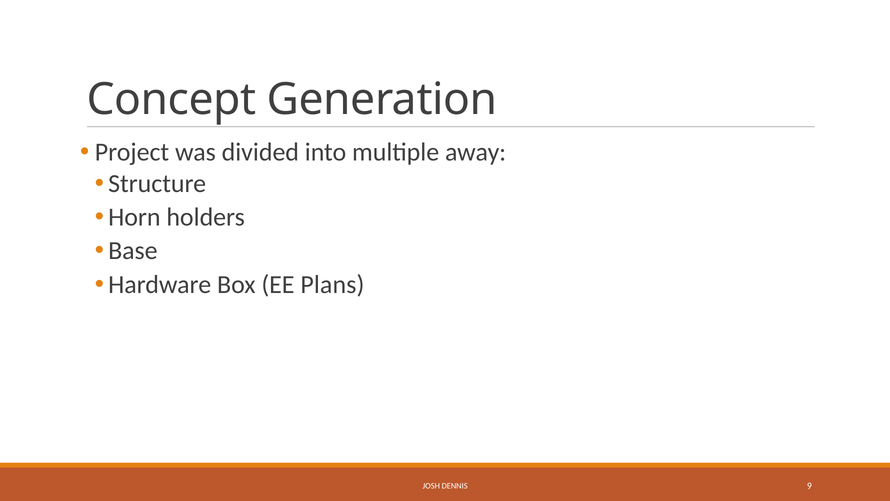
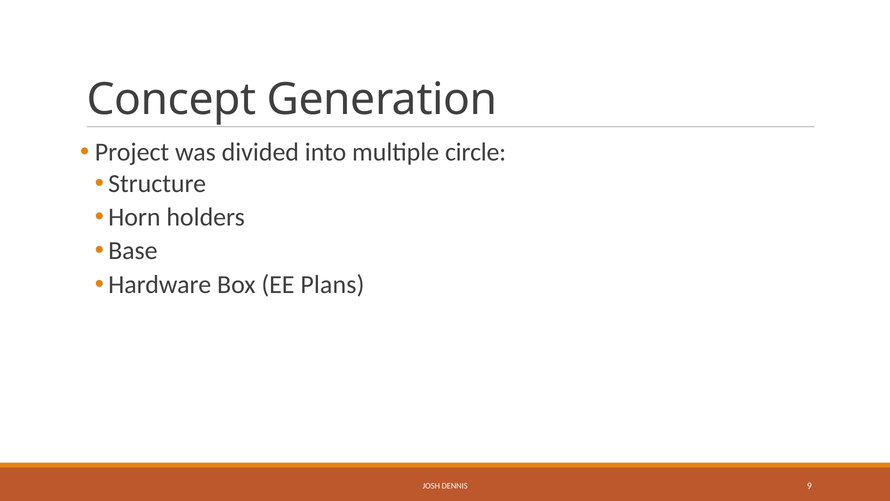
away: away -> circle (476, 152)
